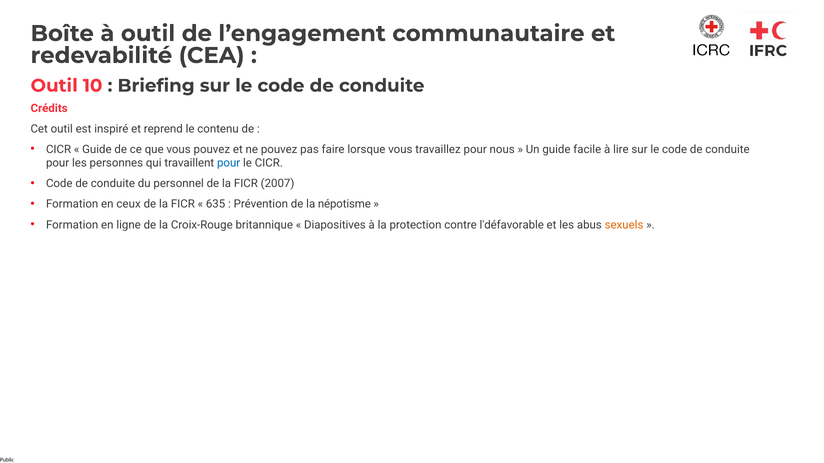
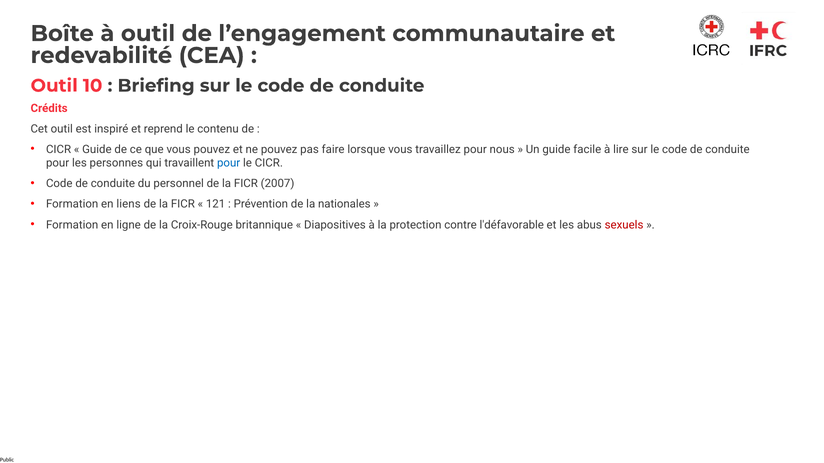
ceux: ceux -> liens (129, 204)
635: 635 -> 121 (216, 204)
népotisme: népotisme -> nationales (344, 204)
sexuels colour: orange -> red (624, 225)
